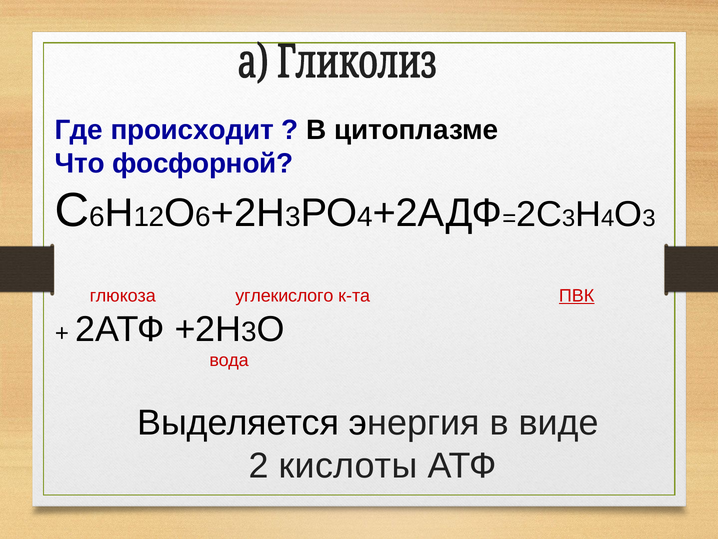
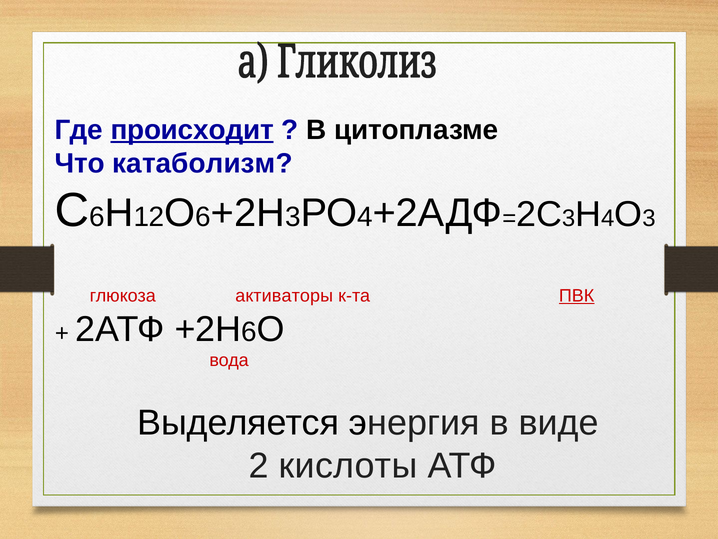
происходит underline: none -> present (192, 130)
фосфорной: фосфорной -> катаболизм (203, 163)
углекислого: углекислого -> активаторы (284, 296)
3: 3 -> 6 (249, 332)
